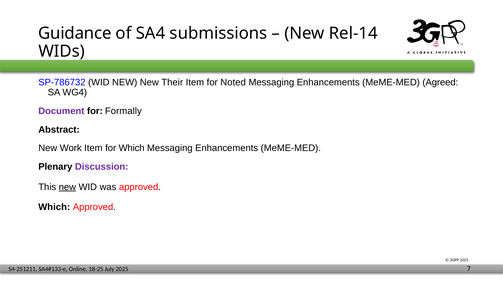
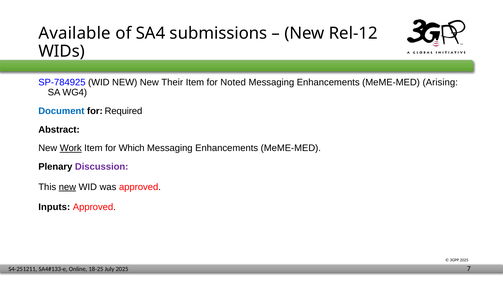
Guidance: Guidance -> Available (75, 33)
Rel-14: Rel-14 -> Rel-12 (353, 33)
SP-786732: SP-786732 -> SP-784925 (62, 82)
Agreed: Agreed -> Arising (440, 82)
Document colour: purple -> blue (61, 111)
Formally: Formally -> Required (123, 111)
Work underline: none -> present (71, 148)
Which: Which -> Inputs (54, 207)
